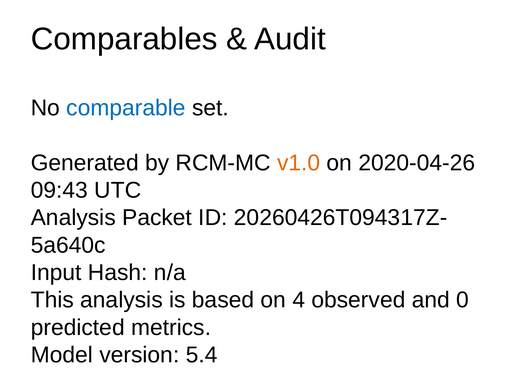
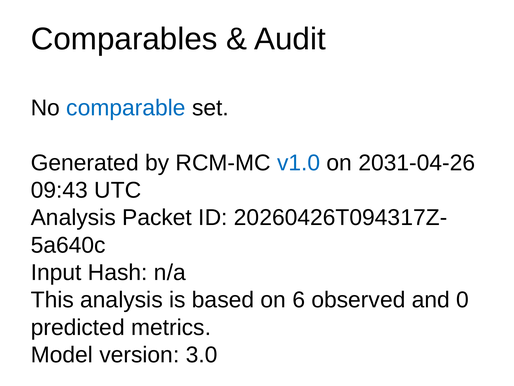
v1.0 colour: orange -> blue (299, 163)
2020-04-26: 2020-04-26 -> 2031-04-26 (417, 163)
4: 4 -> 6 (299, 300)
5.4: 5.4 -> 3.0 (202, 355)
